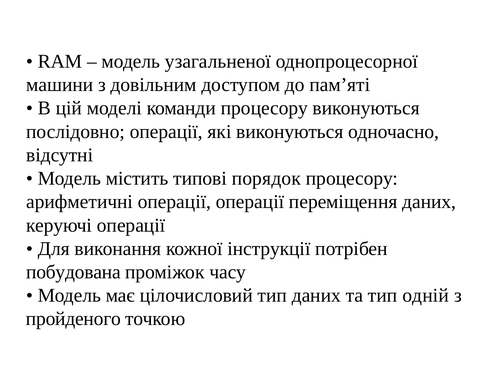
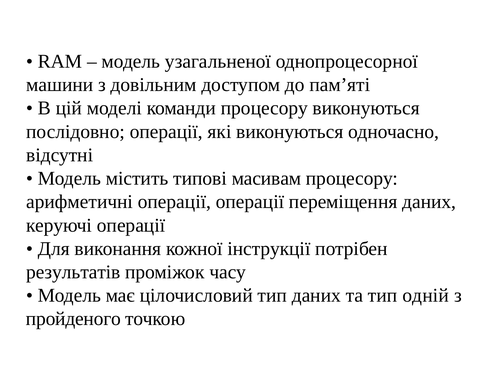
порядок: порядок -> масивам (266, 178)
побудована: побудована -> результатів (73, 272)
